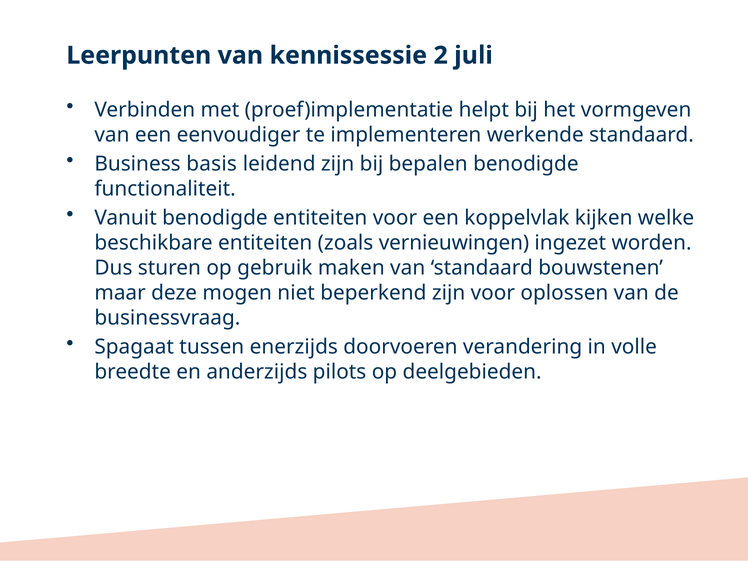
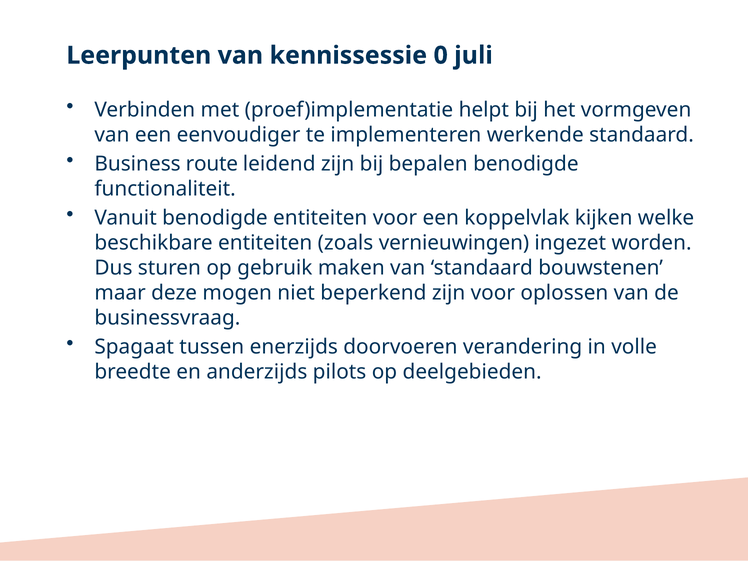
2: 2 -> 0 (441, 55)
basis: basis -> route (212, 164)
